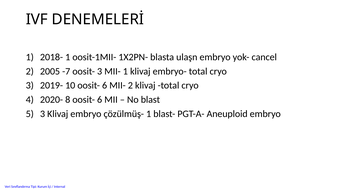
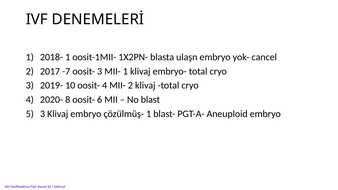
2005: 2005 -> 2017 (50, 71)
10 oosit- 6: 6 -> 4 (105, 85)
